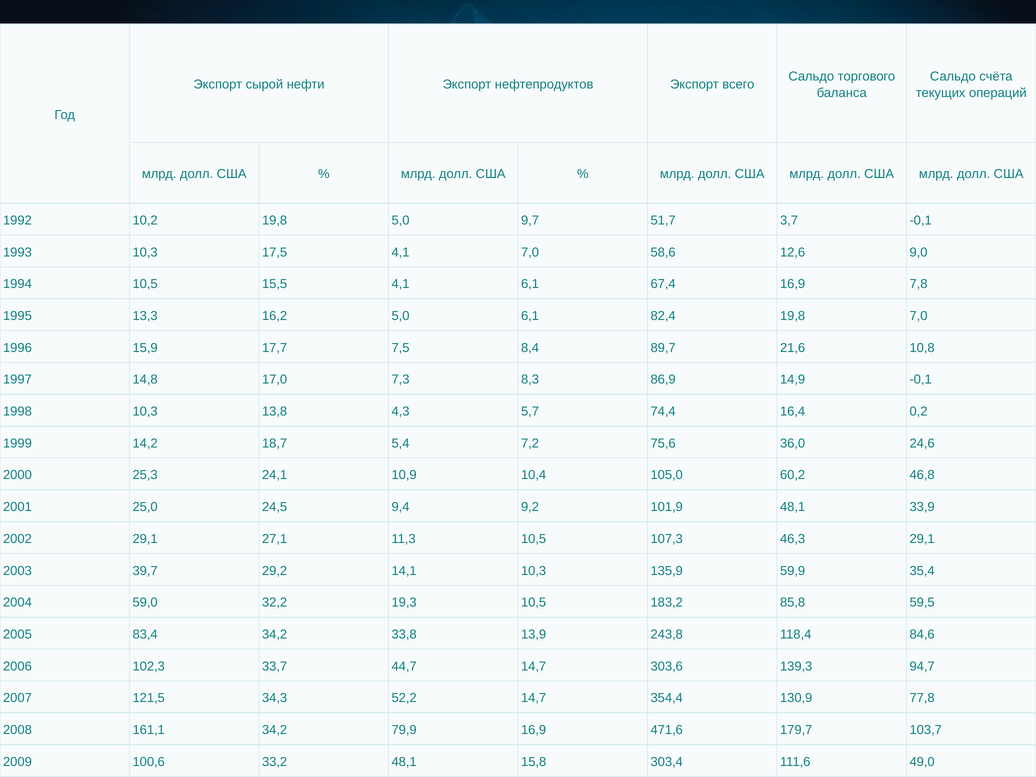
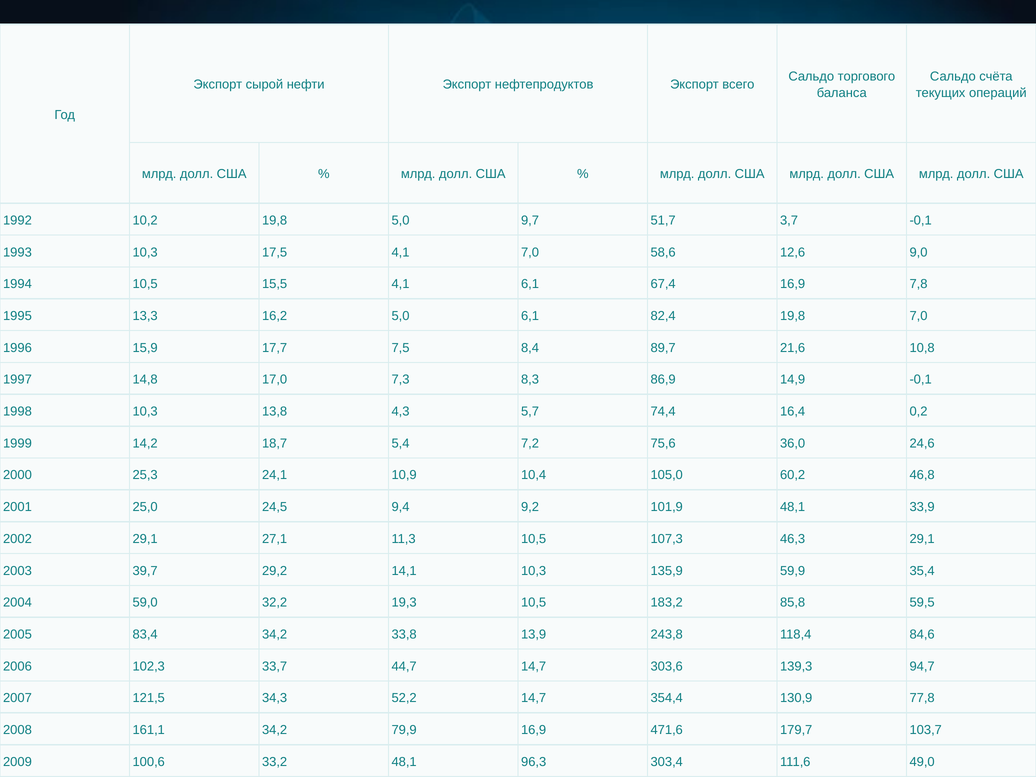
15,8: 15,8 -> 96,3 (534, 762)
